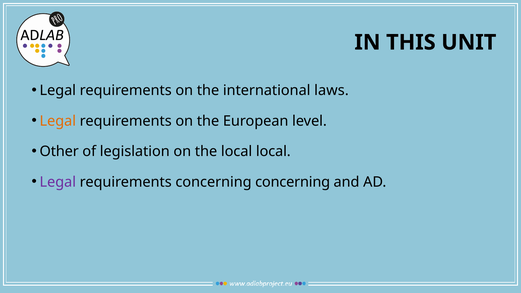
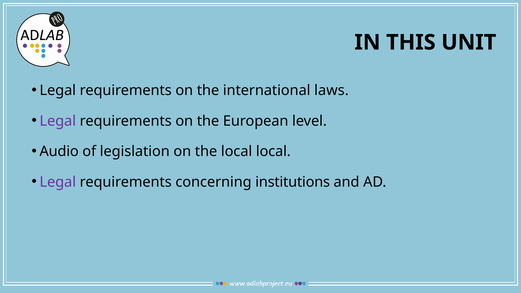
Legal colour: orange -> purple (58, 121)
Other: Other -> Audio (59, 152)
concerning concerning: concerning -> institutions (293, 182)
